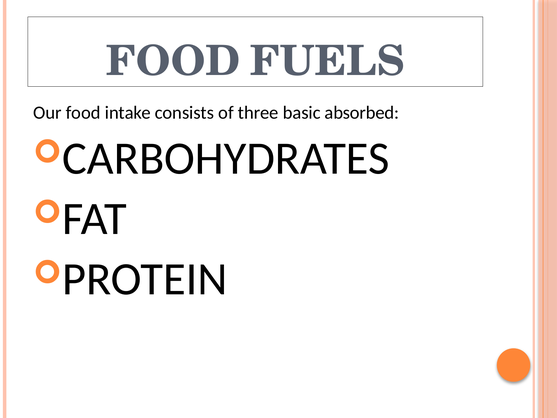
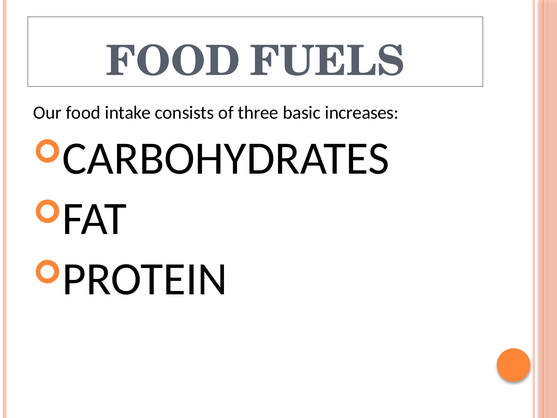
absorbed: absorbed -> increases (362, 113)
